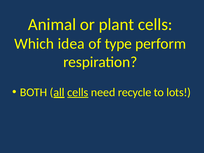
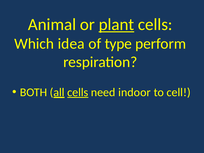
plant underline: none -> present (116, 24)
recycle: recycle -> indoor (134, 92)
lots: lots -> cell (179, 92)
